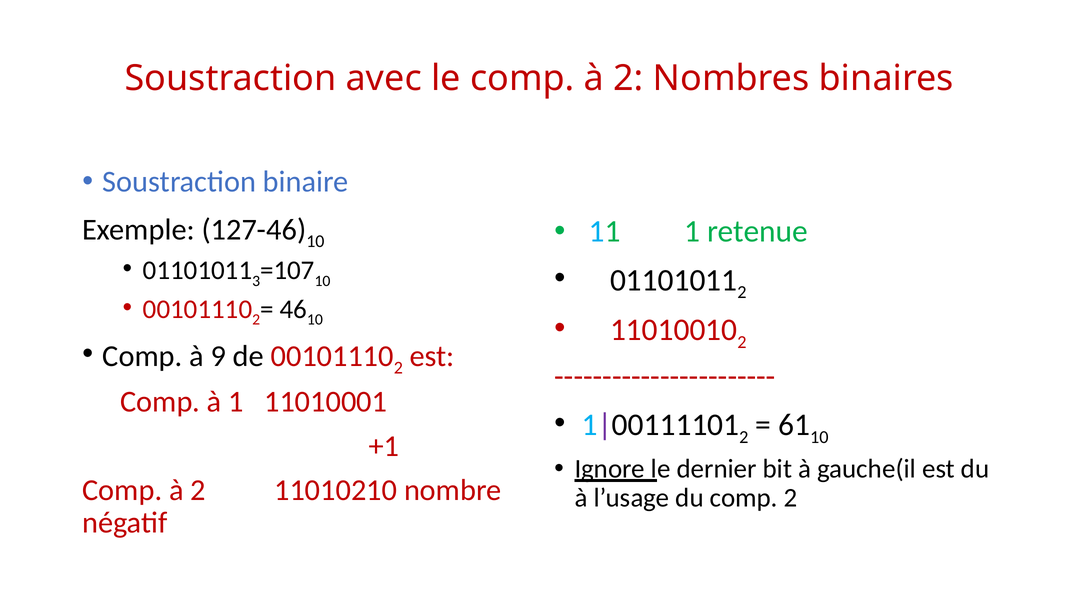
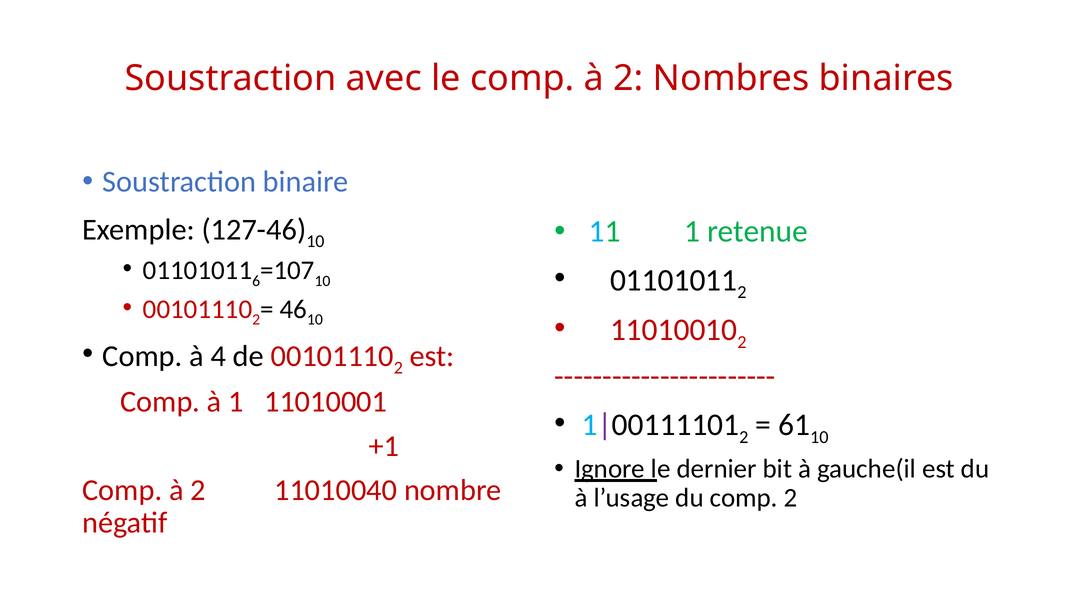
3: 3 -> 6 (256, 281)
9: 9 -> 4 (218, 356)
11010210: 11010210 -> 11010040 (336, 490)
